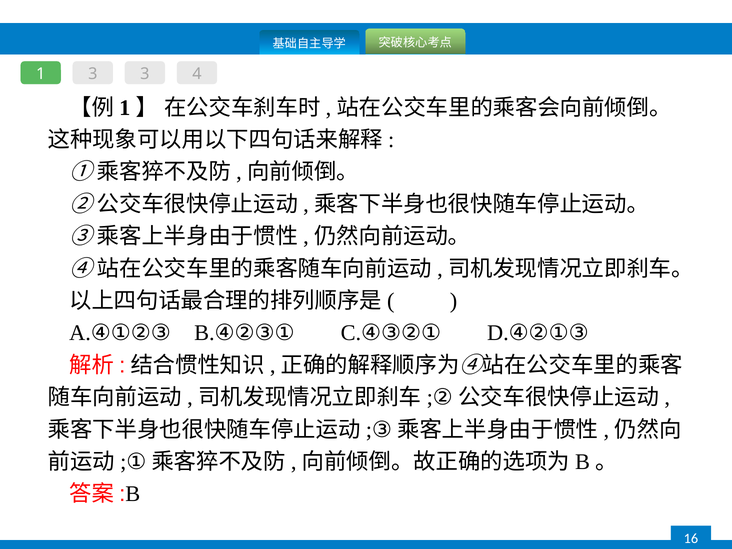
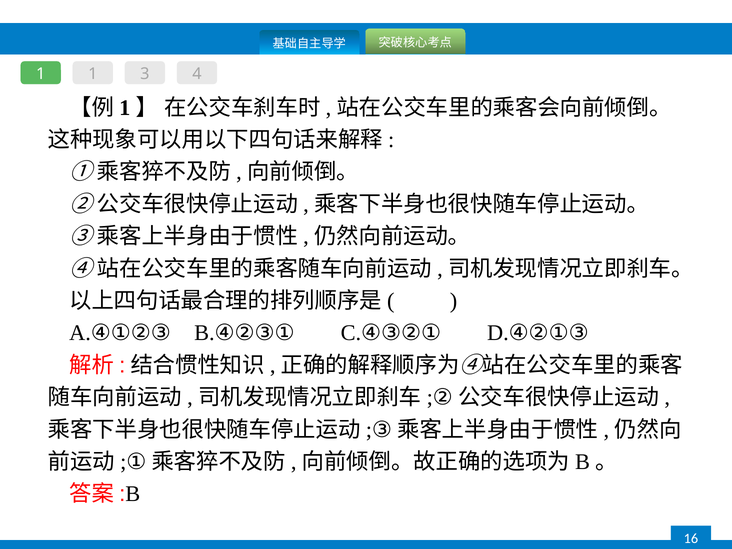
1 3: 3 -> 1 (93, 74)
